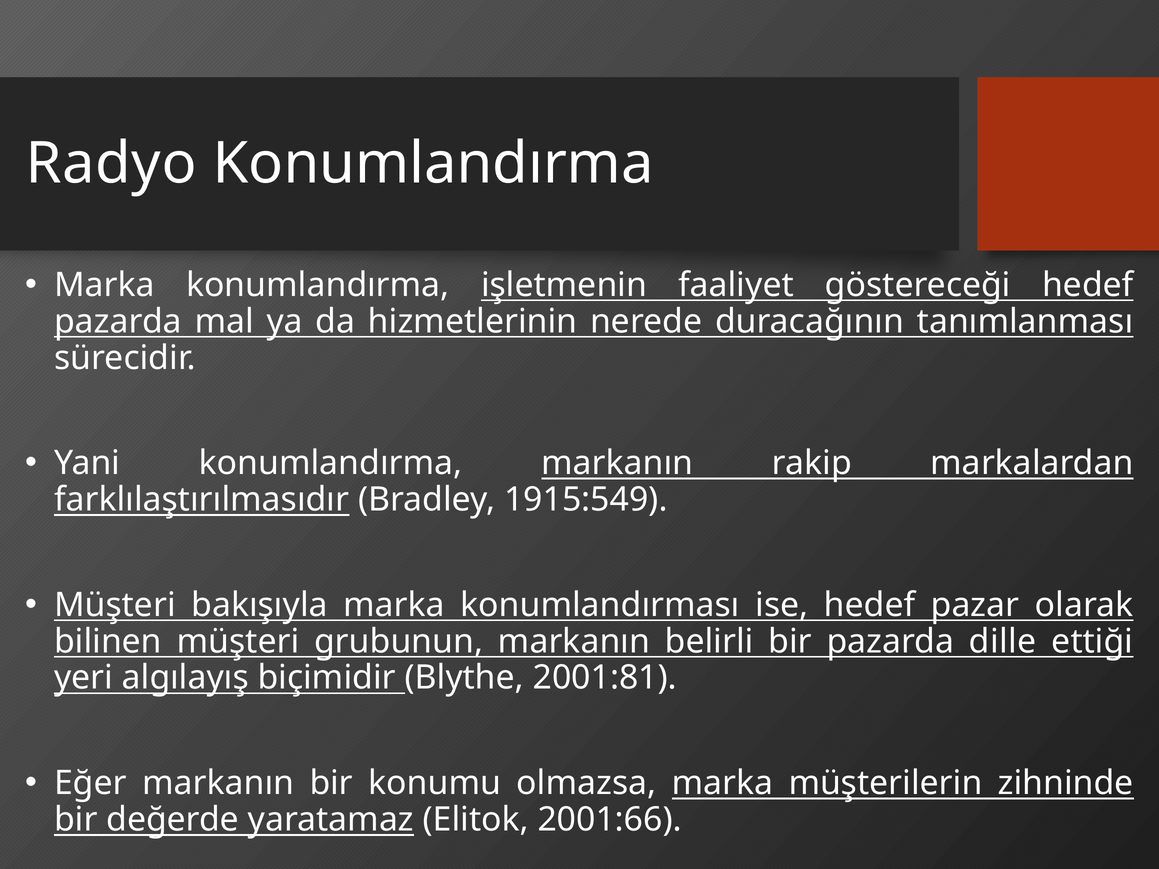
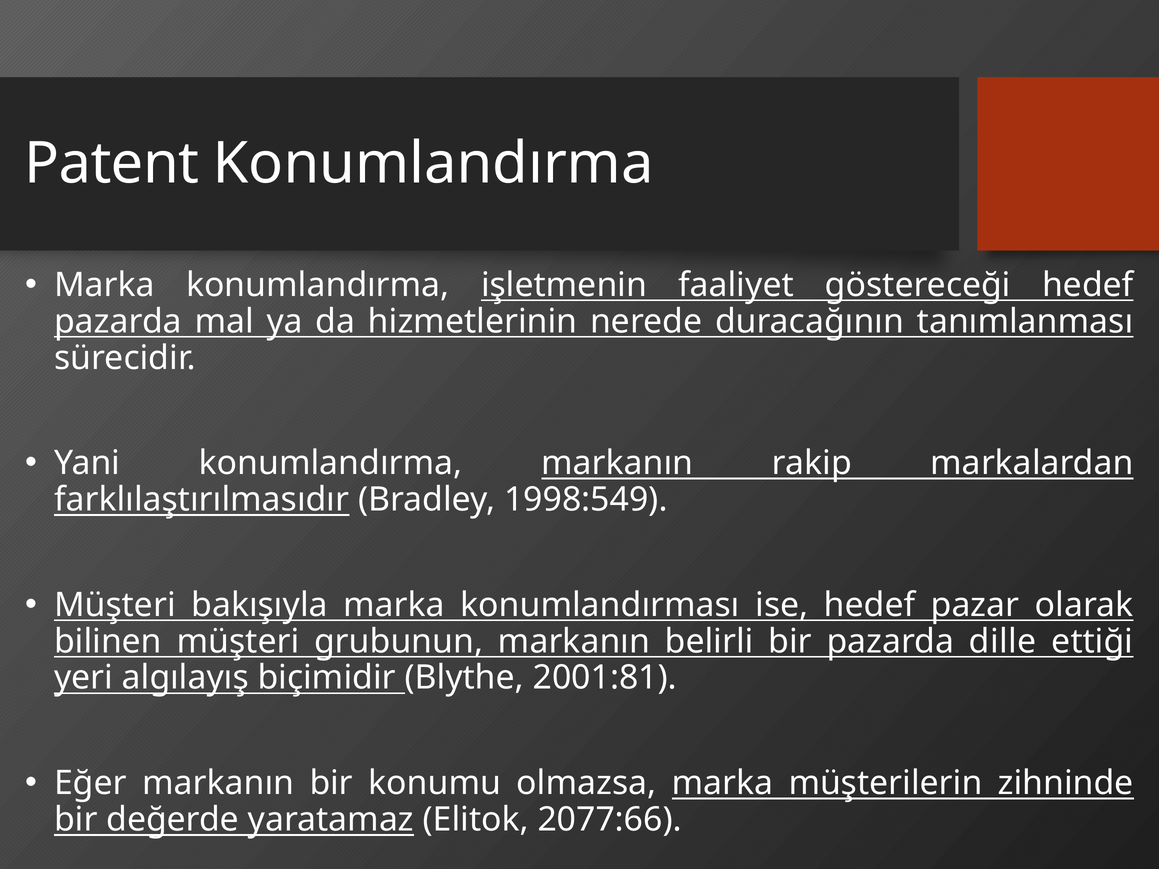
Radyo: Radyo -> Patent (112, 164)
1915:549: 1915:549 -> 1998:549 (586, 500)
2001:66: 2001:66 -> 2077:66 (610, 820)
